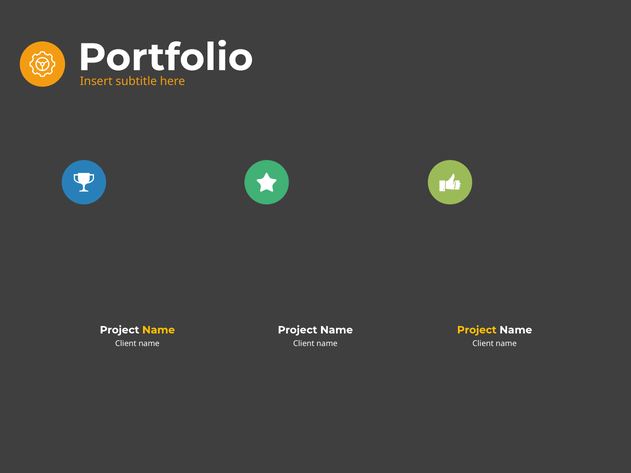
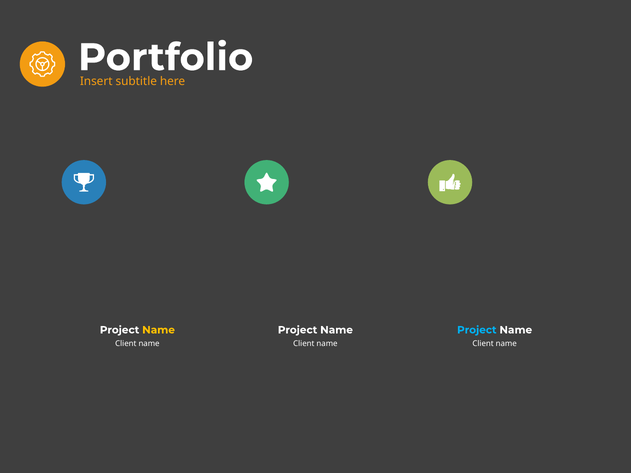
Project colour: yellow -> light blue (477, 330)
